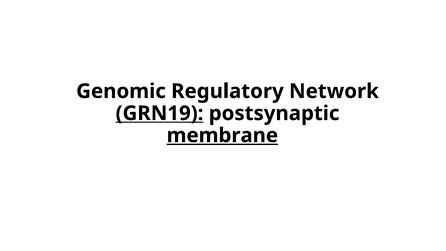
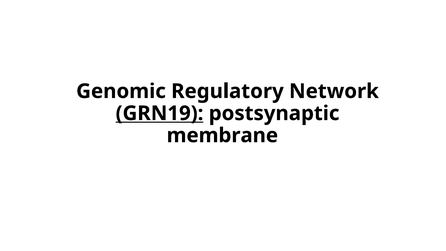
membrane underline: present -> none (222, 135)
